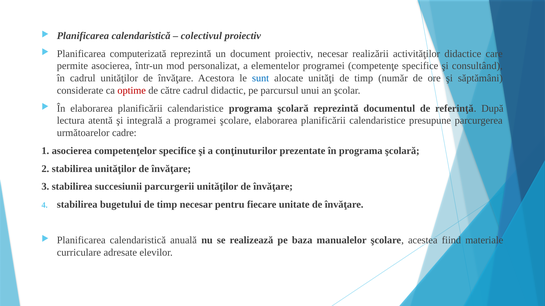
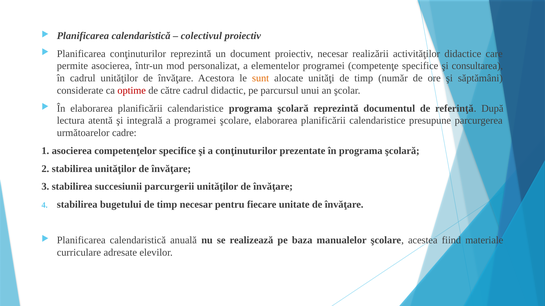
Planificarea computerizată: computerizată -> conţinuturilor (138, 54)
consultând: consultând -> consultarea (477, 66)
sunt colour: blue -> orange (261, 78)
